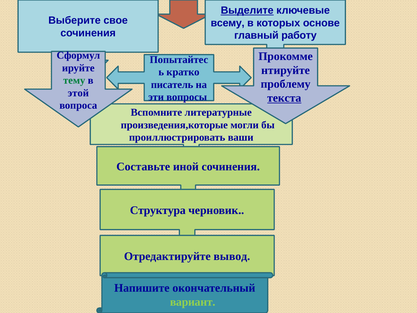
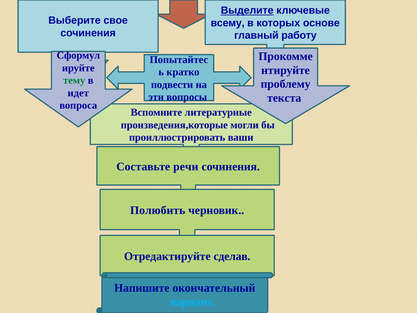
писатель: писатель -> подвести (172, 85)
этой: этой -> идет (78, 93)
текста underline: present -> none (284, 98)
иной: иной -> речи (186, 167)
Структура: Структура -> Полюбить (158, 210)
вывод: вывод -> сделав (232, 256)
вариант colour: light green -> light blue (193, 302)
